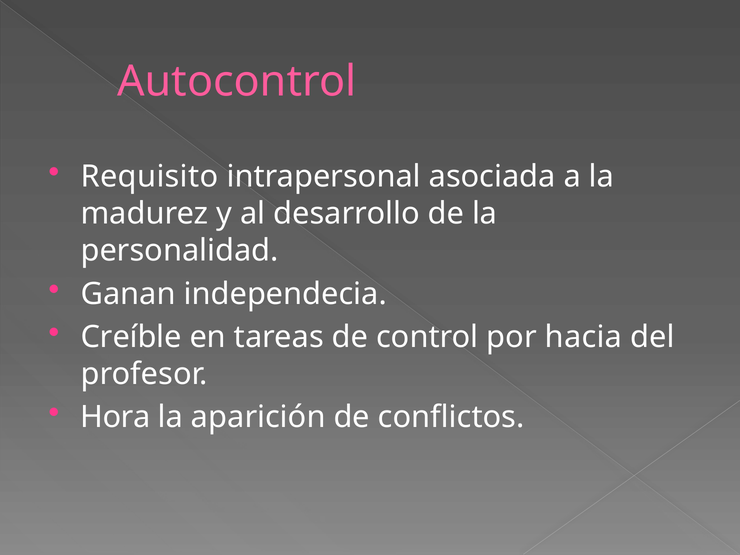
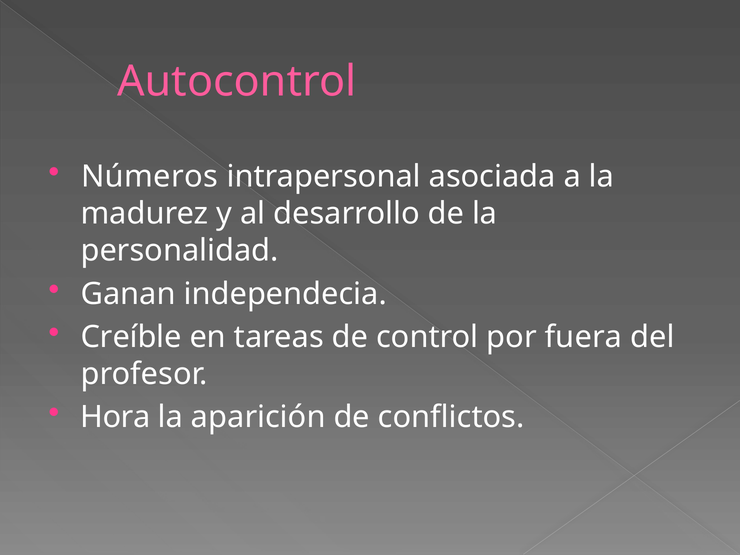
Requisito: Requisito -> Números (149, 177)
hacia: hacia -> fuera (583, 337)
